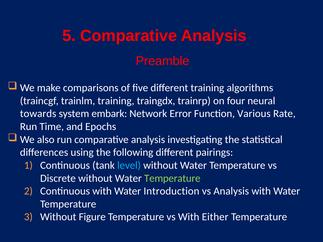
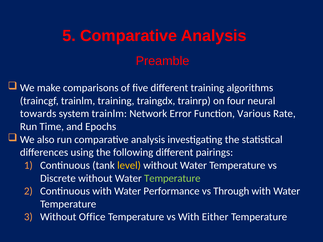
system embark: embark -> trainlm (109, 114)
level colour: light blue -> yellow (129, 165)
Introduction: Introduction -> Performance (172, 191)
vs Analysis: Analysis -> Through (231, 191)
Figure: Figure -> Office (92, 217)
